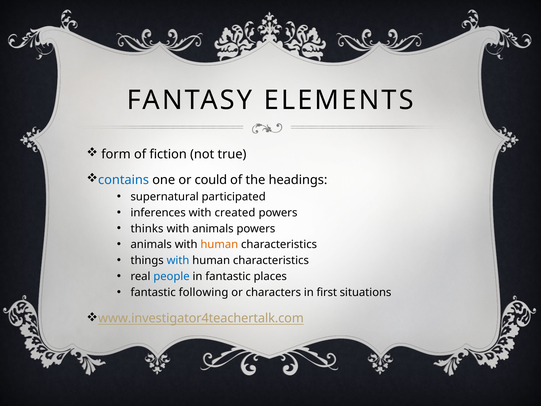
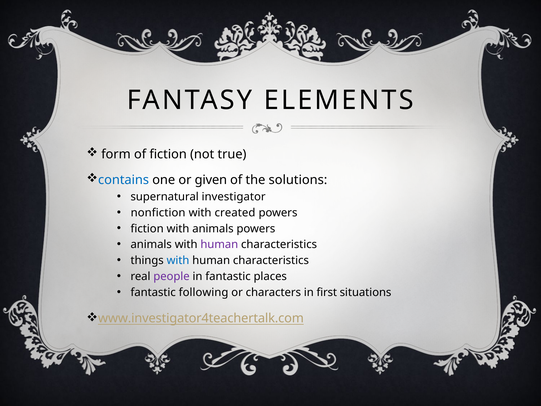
could: could -> given (211, 180)
headings: headings -> solutions (298, 180)
participated: participated -> investigator (234, 197)
inferences: inferences -> nonfiction (158, 213)
thinks: thinks -> fiction (147, 228)
human colour: orange -> purple (219, 244)
people colour: blue -> purple (172, 276)
